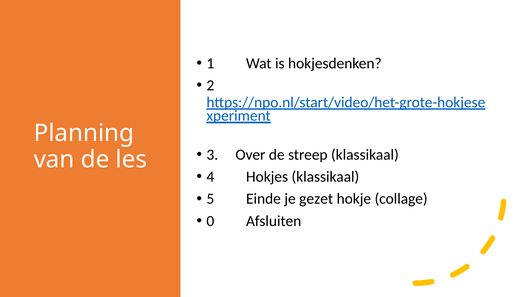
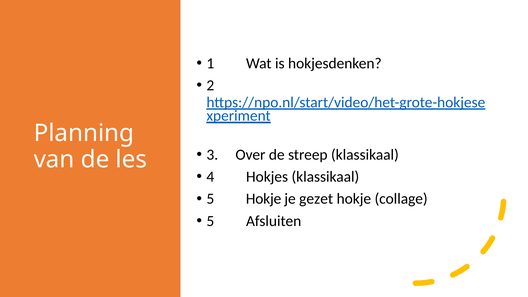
5 Einde: Einde -> Hokje (264, 199)
0: 0 -> 5 (210, 221)
